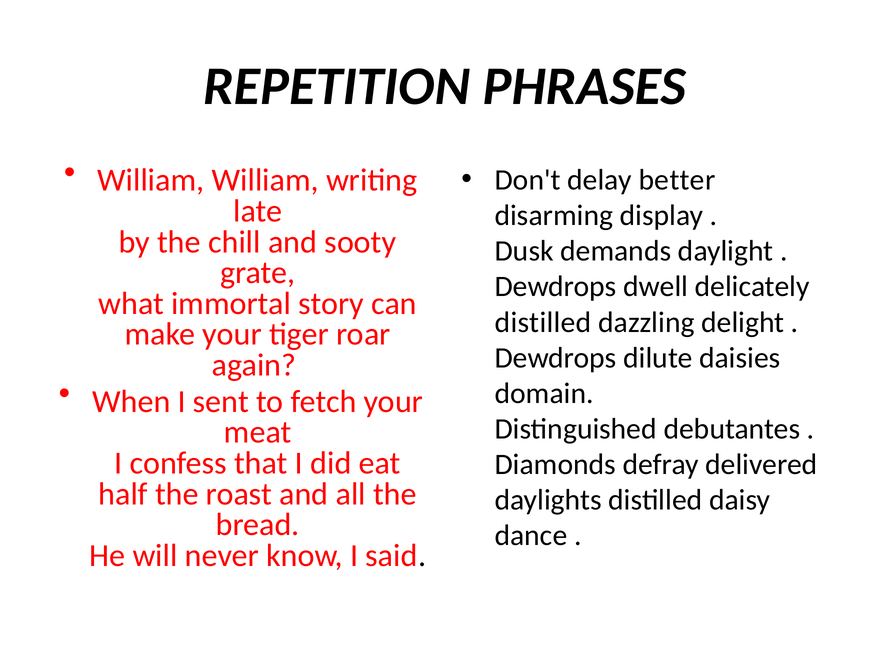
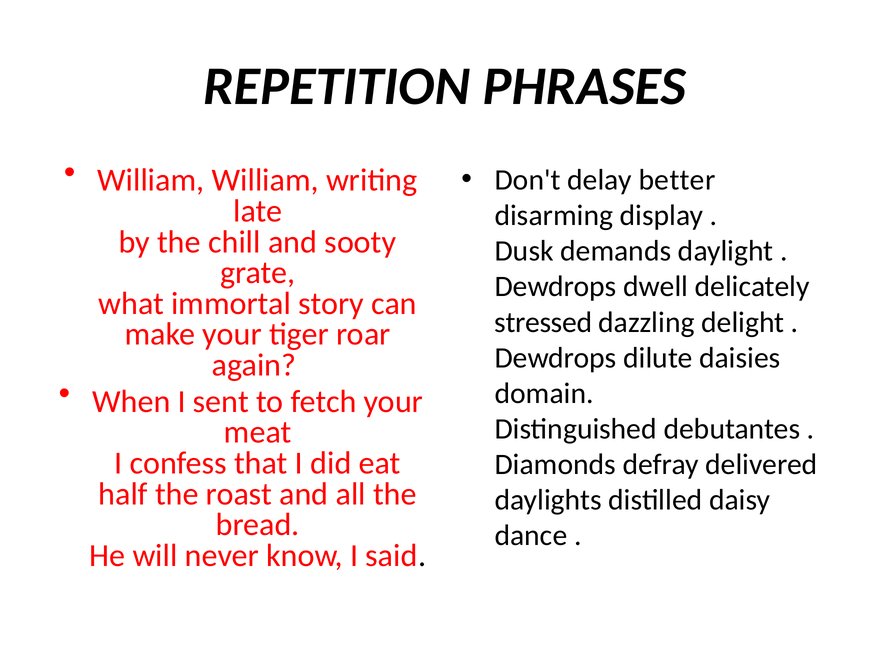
distilled: distilled -> stressed (543, 322)
